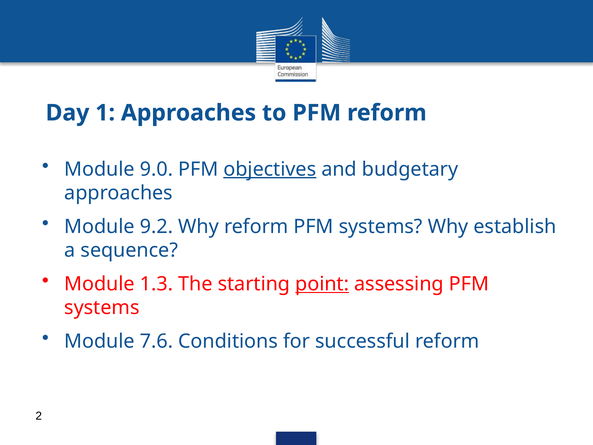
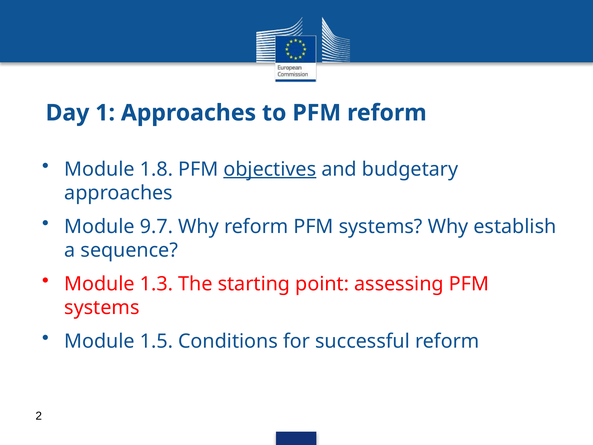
9.0: 9.0 -> 1.8 (156, 169)
9.2: 9.2 -> 9.7 (156, 226)
point underline: present -> none (322, 284)
7.6: 7.6 -> 1.5 (156, 341)
